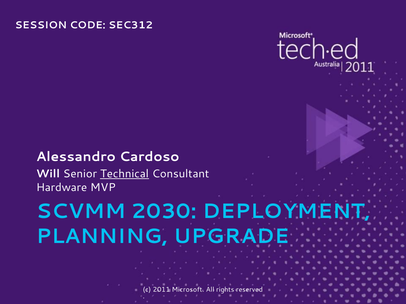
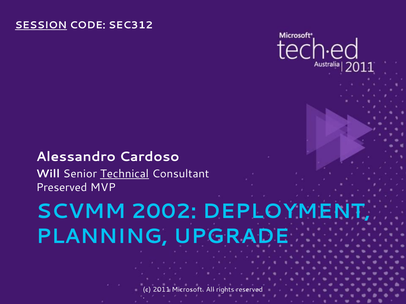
SESSION underline: none -> present (41, 25)
Hardware: Hardware -> Preserved (62, 188)
2030: 2030 -> 2002 (164, 212)
